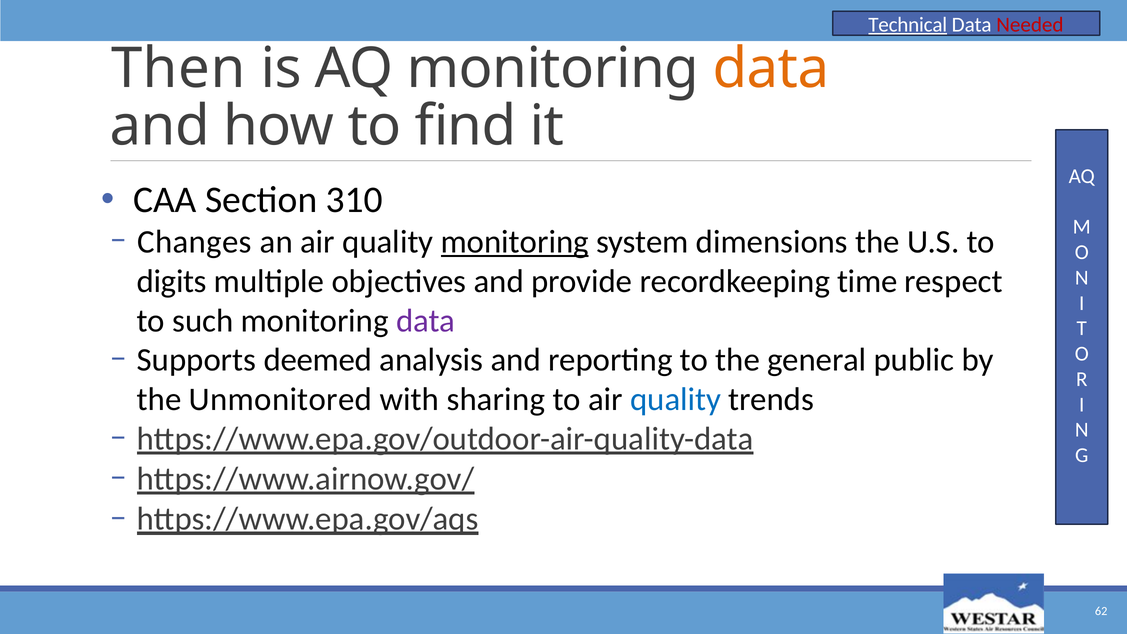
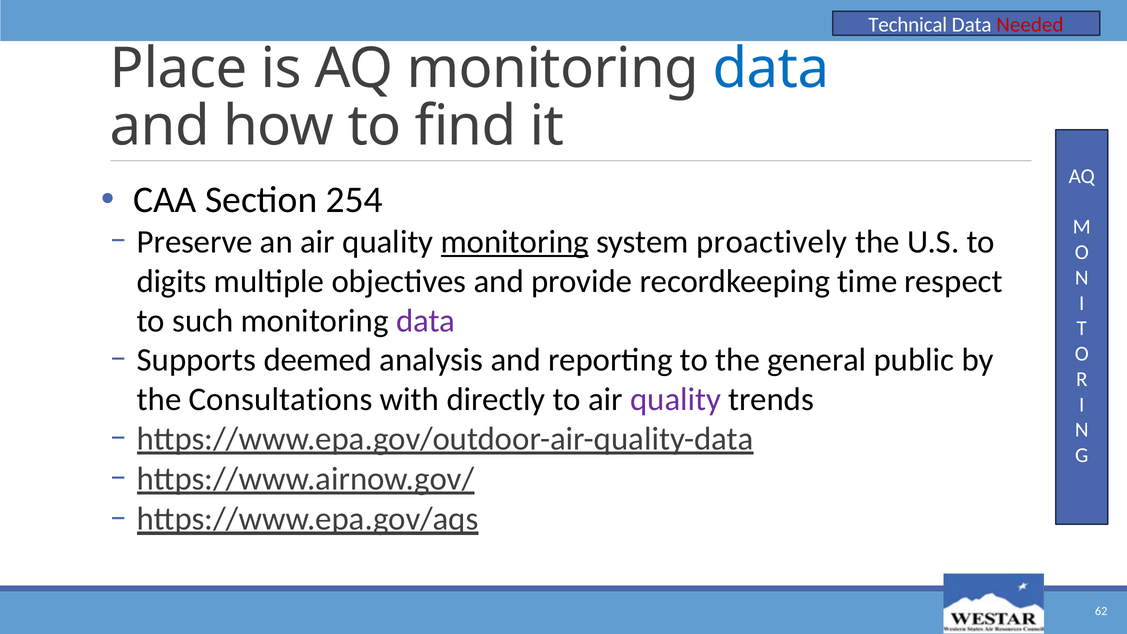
Technical underline: present -> none (908, 25)
Then: Then -> Place (179, 69)
data colour: orange -> blue (771, 69)
310: 310 -> 254 (354, 200)
Changes: Changes -> Preserve (195, 242)
dimensions: dimensions -> proactively (772, 242)
Unmonitored: Unmonitored -> Consultations (281, 399)
sharing: sharing -> directly (496, 399)
quality colour: blue -> purple (676, 399)
